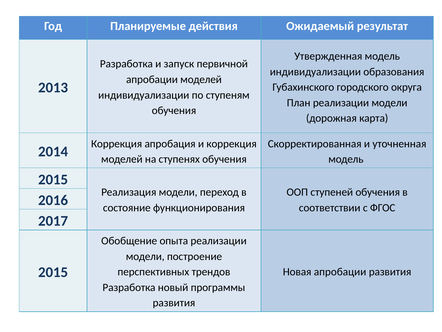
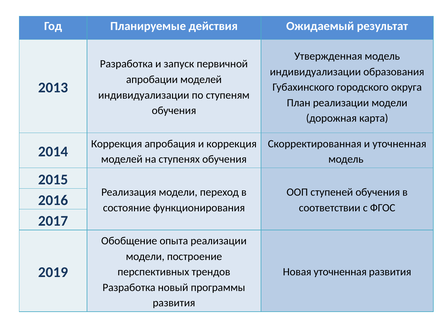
2015: 2015 -> 2019 (53, 272)
Новая апробации: апробации -> уточненная (340, 271)
